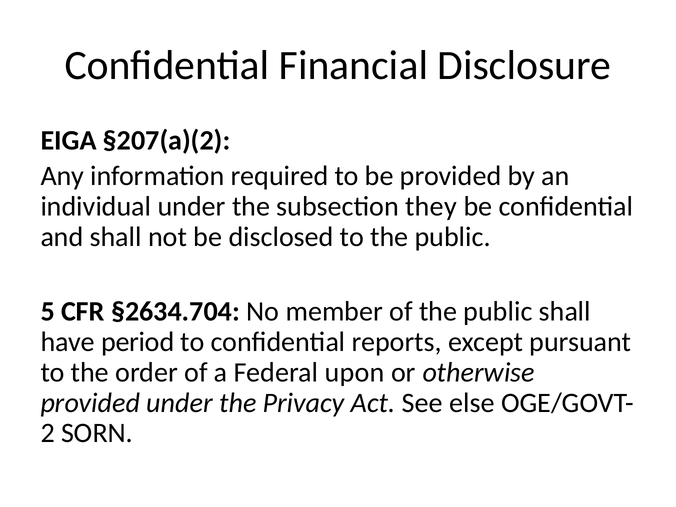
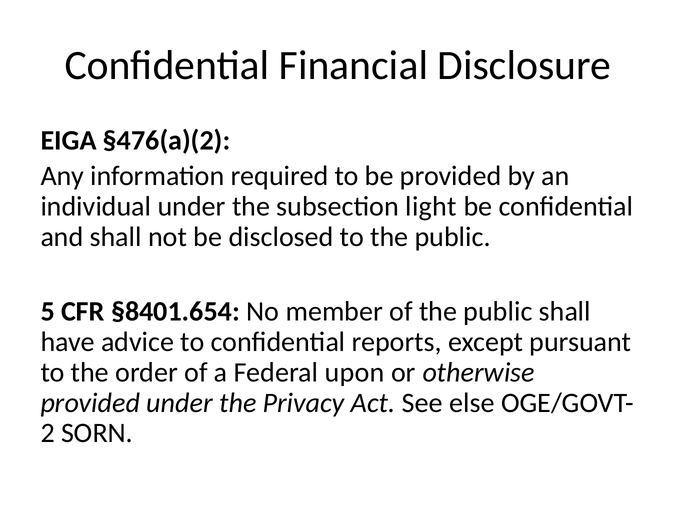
§207(a)(2: §207(a)(2 -> §476(a)(2 (167, 140)
they: they -> light (431, 207)
§2634.704: §2634.704 -> §8401.654 (175, 312)
period: period -> advice (138, 342)
